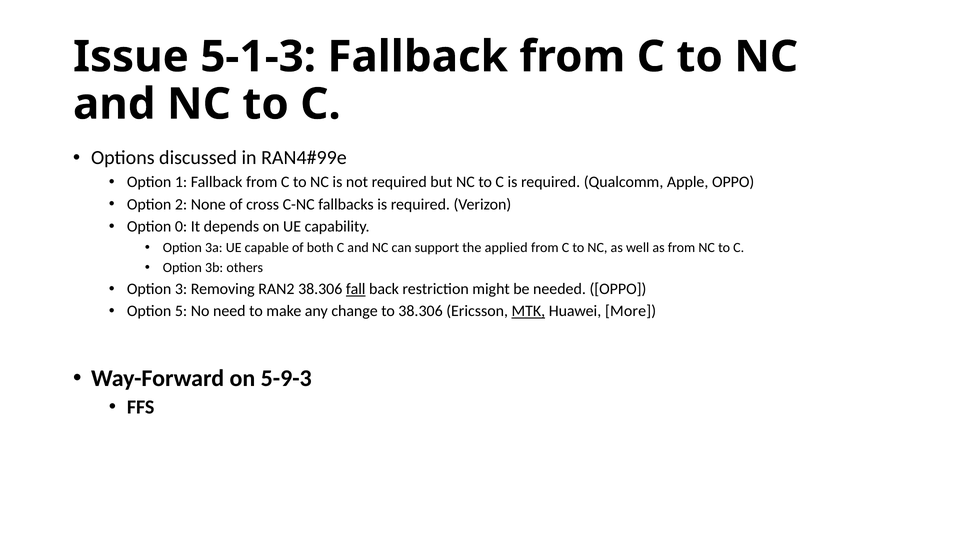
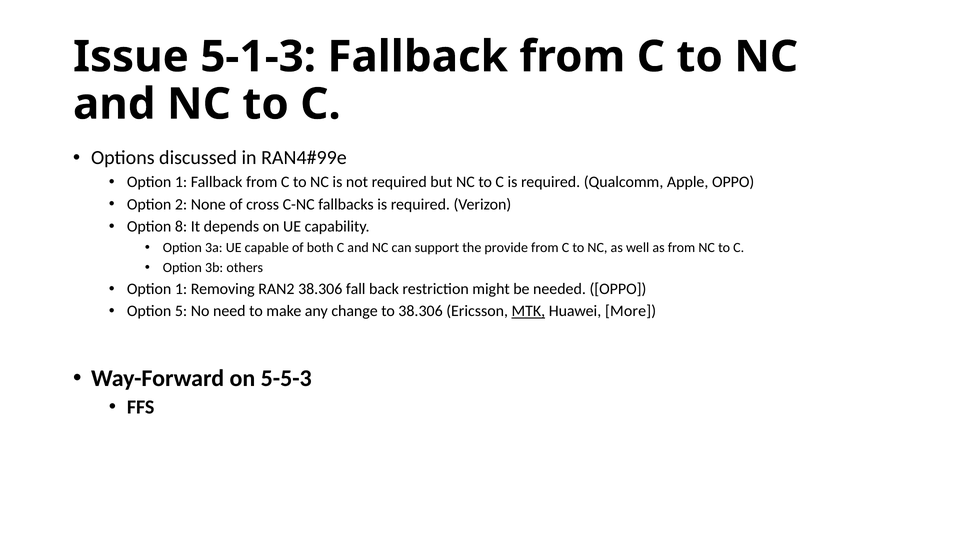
0: 0 -> 8 (181, 226)
applied: applied -> provide (506, 248)
3: 3 -> 1 (181, 289)
fall underline: present -> none (356, 289)
5-9-3: 5-9-3 -> 5-5-3 (286, 378)
